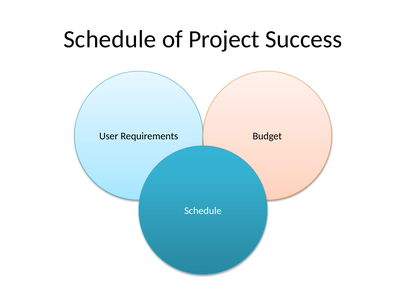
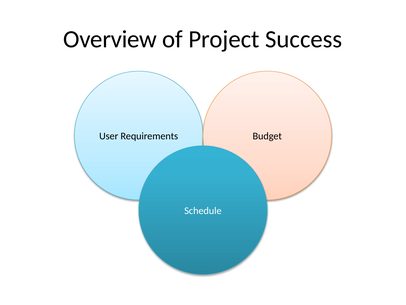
Schedule: Schedule -> Overview (110, 39)
